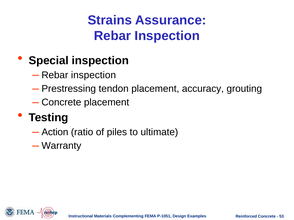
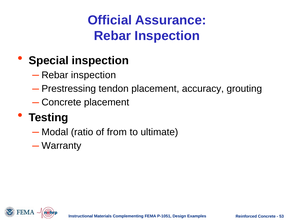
Strains: Strains -> Official (110, 20)
Action: Action -> Modal (55, 132)
piles: piles -> from (117, 132)
